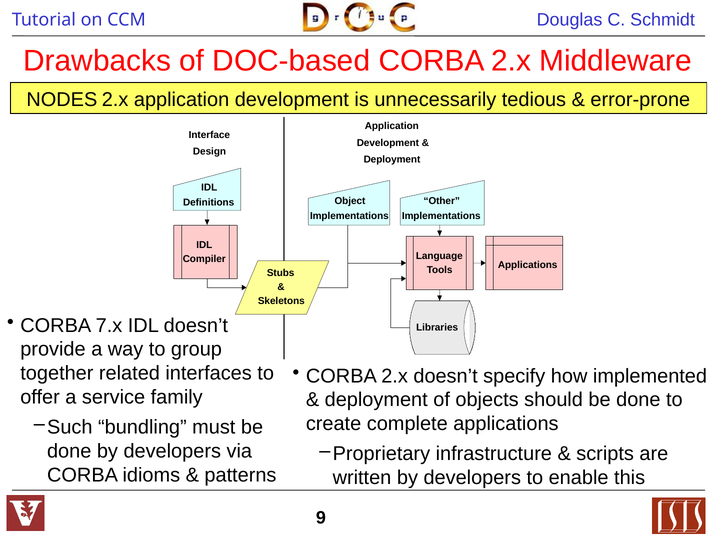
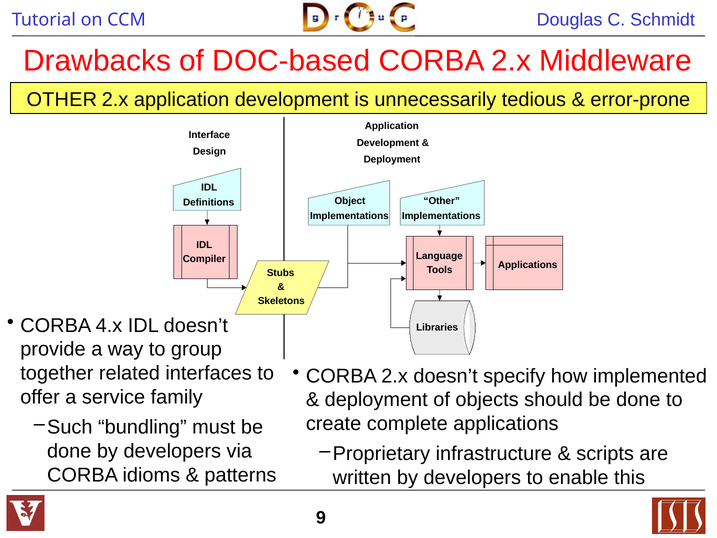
NODES: NODES -> OTHER (62, 99)
7.x: 7.x -> 4.x (109, 325)
